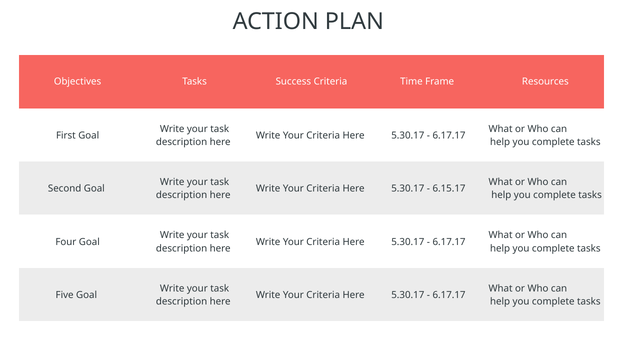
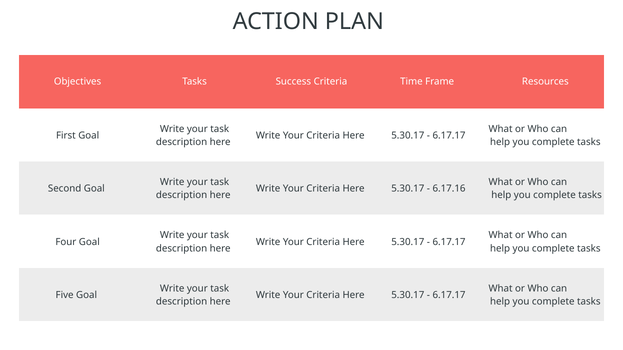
6.15.17: 6.15.17 -> 6.17.16 (449, 189)
